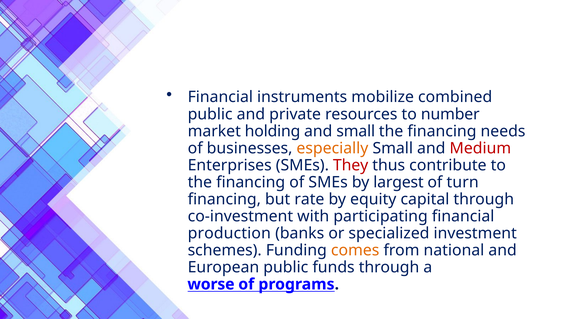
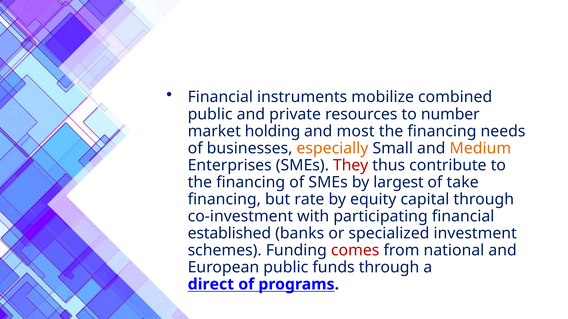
and small: small -> most (356, 131)
Medium colour: red -> orange (480, 148)
turn: turn -> take (463, 182)
production: production -> established (229, 234)
comes colour: orange -> red (355, 251)
worse: worse -> direct (211, 285)
